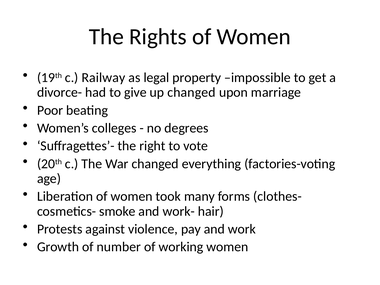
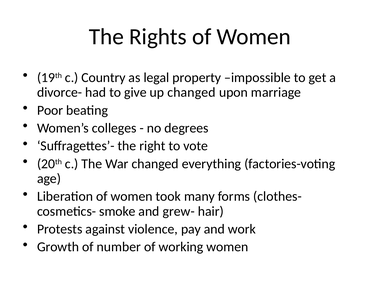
Railway: Railway -> Country (103, 78)
work-: work- -> grew- (179, 211)
